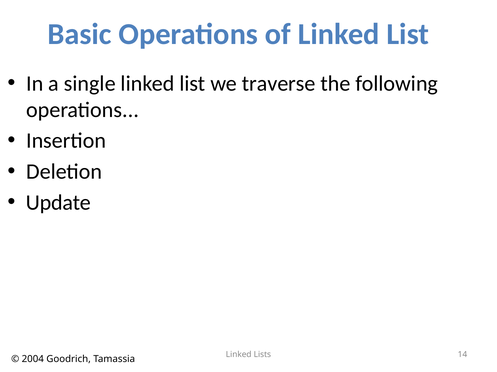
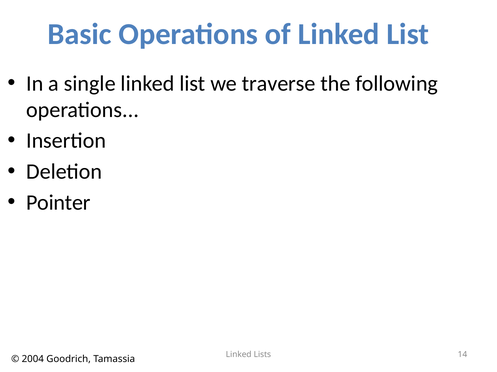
Update: Update -> Pointer (58, 203)
